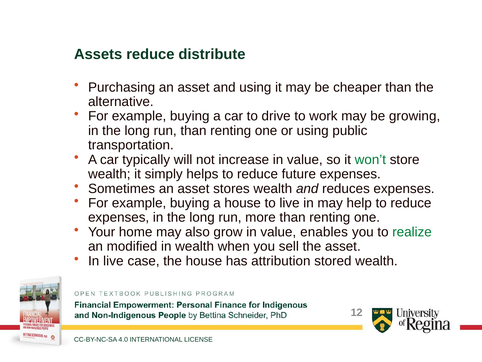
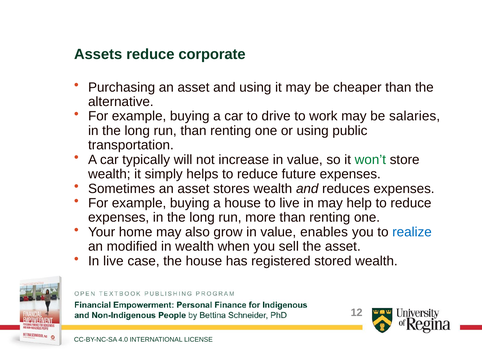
distribute: distribute -> corporate (212, 54)
growing: growing -> salaries (415, 116)
realize colour: green -> blue (412, 232)
attribution: attribution -> registered (281, 261)
